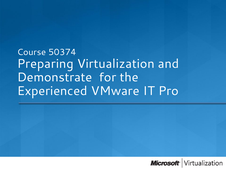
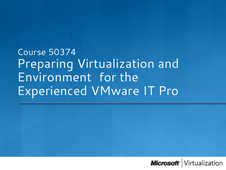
Demonstrate: Demonstrate -> Environment (54, 77)
